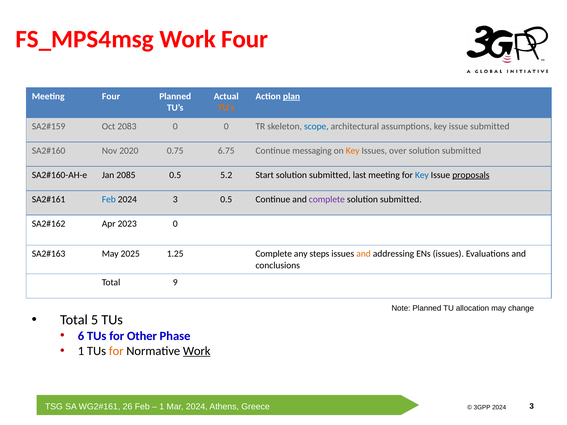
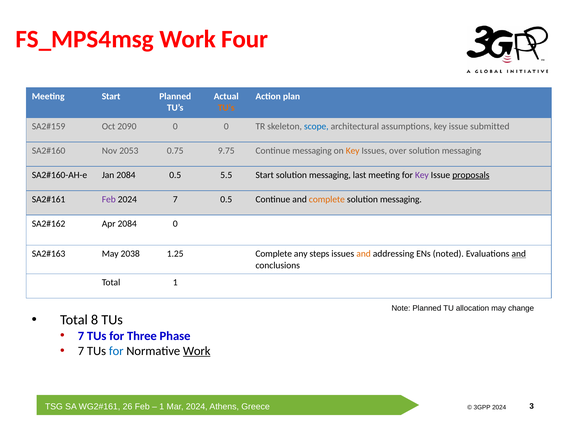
Meeting Four: Four -> Start (111, 96)
plan underline: present -> none (291, 96)
2083: 2083 -> 2090 (127, 126)
2020: 2020 -> 2053 (129, 151)
6.75: 6.75 -> 9.75 (226, 151)
submitted: submitted -> messaging (462, 151)
Jan 2085: 2085 -> 2084 (126, 175)
5.2: 5.2 -> 5.5 (226, 175)
Start solution submitted: submitted -> messaging (330, 175)
Key colour: blue -> purple (422, 175)
Feb colour: blue -> purple (109, 200)
2024 3: 3 -> 7 (175, 200)
complete colour: purple -> orange (327, 200)
submitted: submitted -> messaging (401, 200)
Apr 2023: 2023 -> 2084 (127, 224)
2025: 2025 -> 2038 (130, 254)
ENs issues: issues -> noted (448, 254)
and underline: none -> present (519, 254)
Total 9: 9 -> 1 (175, 283)
5: 5 -> 8 (95, 320)
6: 6 -> 7 (81, 336)
Other: Other -> Three (142, 336)
1: 1 -> 7 (81, 351)
for colour: orange -> blue (116, 351)
